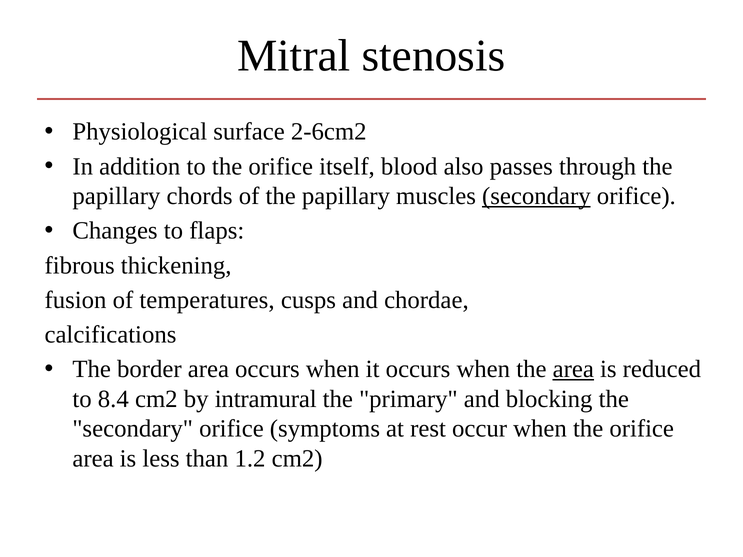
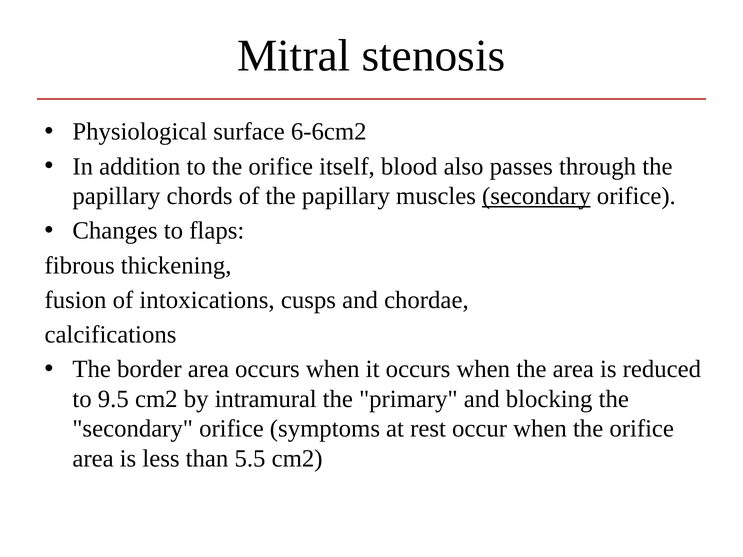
2-6cm2: 2-6cm2 -> 6-6cm2 (329, 132)
temperatures: temperatures -> intoxications (207, 300)
area underline: present -> none (573, 369)
8.4: 8.4 -> 9.5 (113, 399)
1.2: 1.2 -> 5.5 (250, 459)
